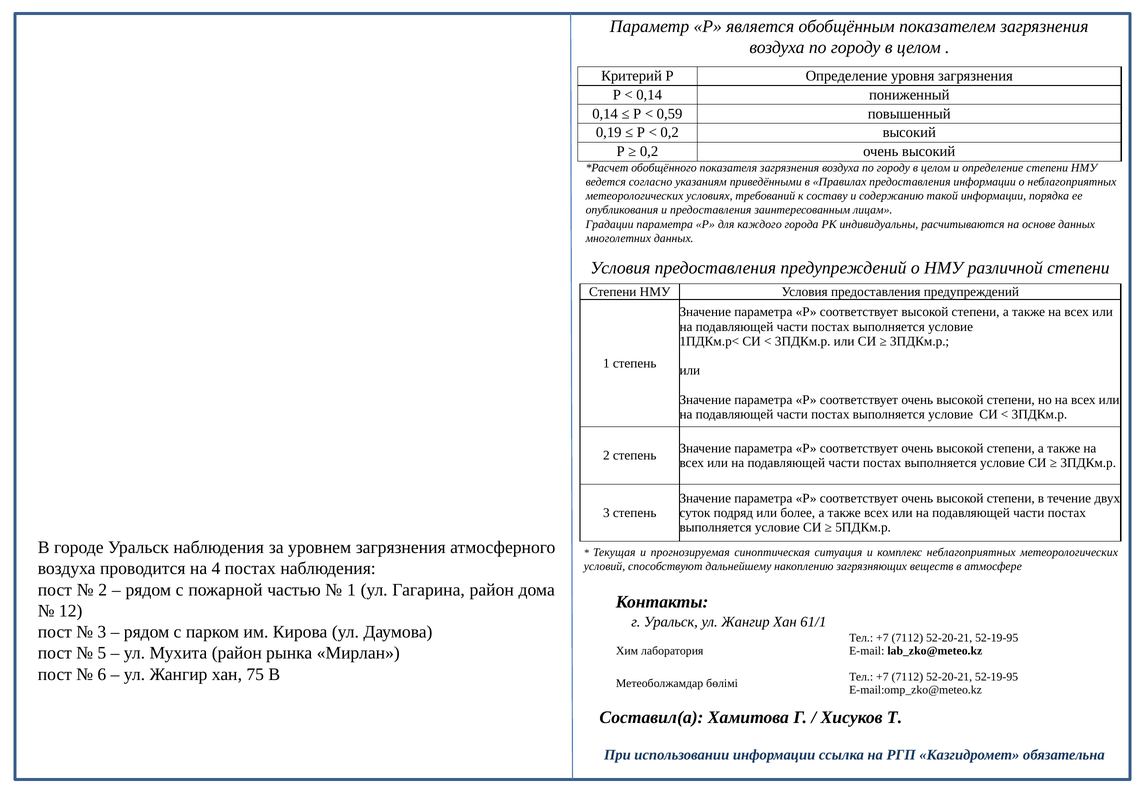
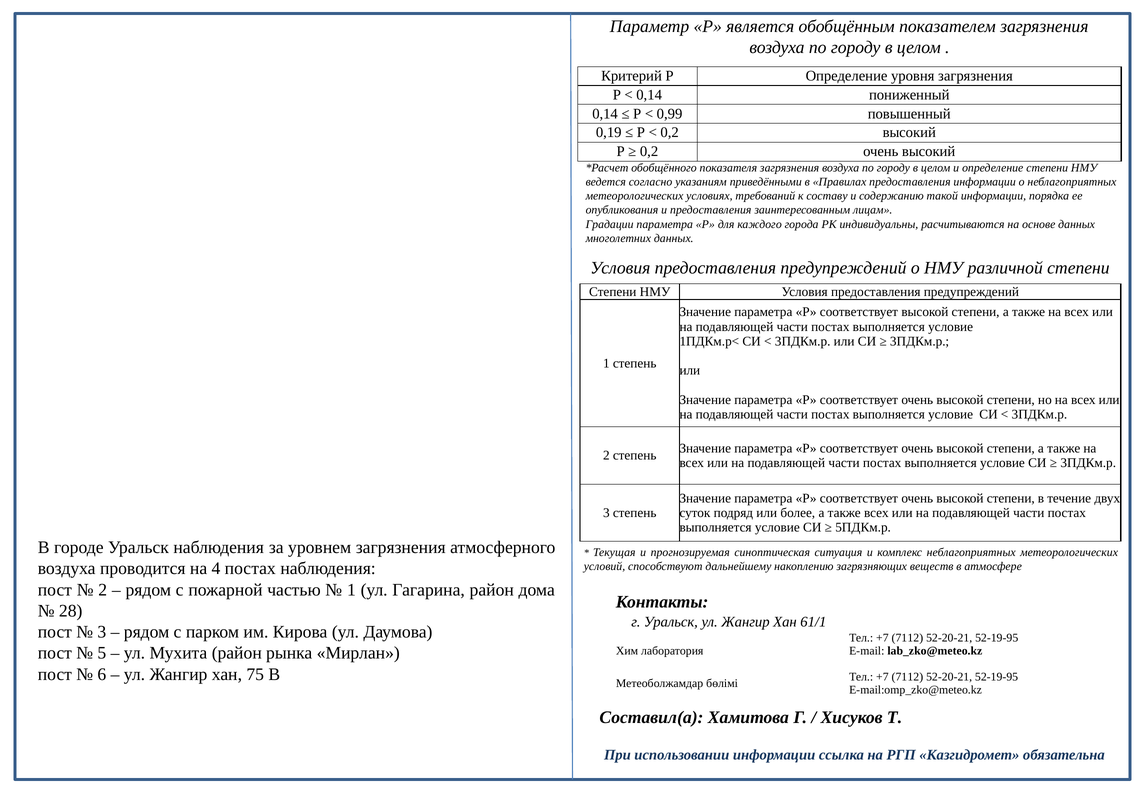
0,59: 0,59 -> 0,99 (670, 114)
12: 12 -> 28 (71, 611)
